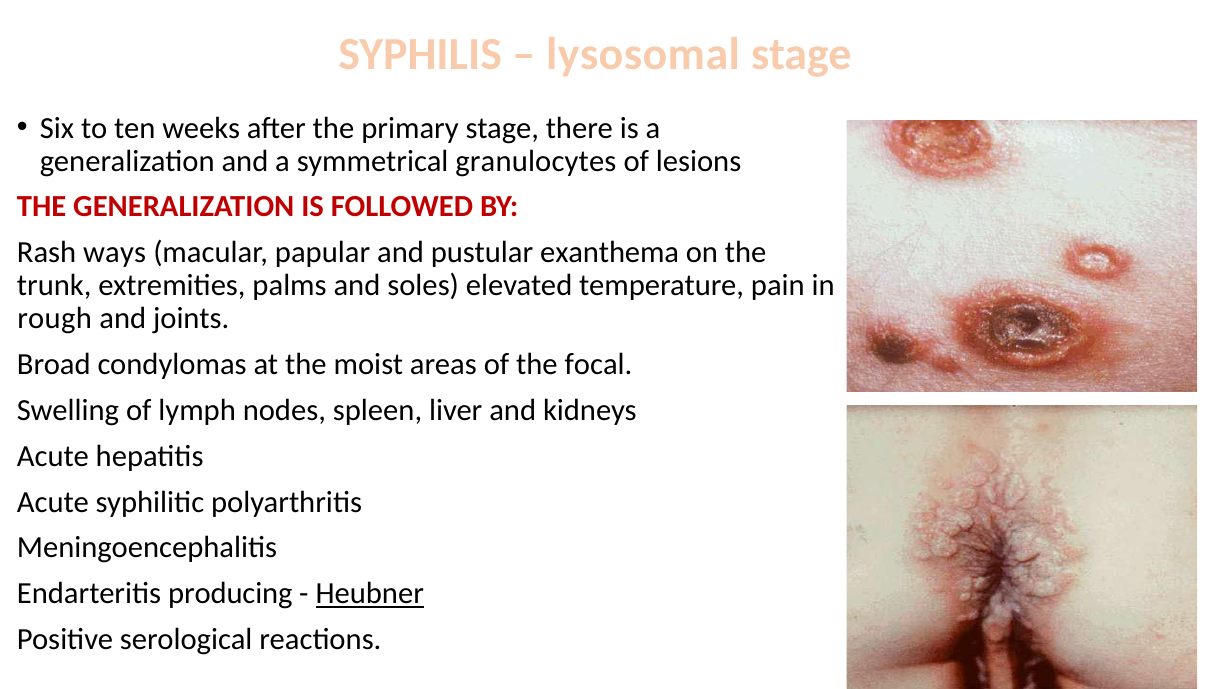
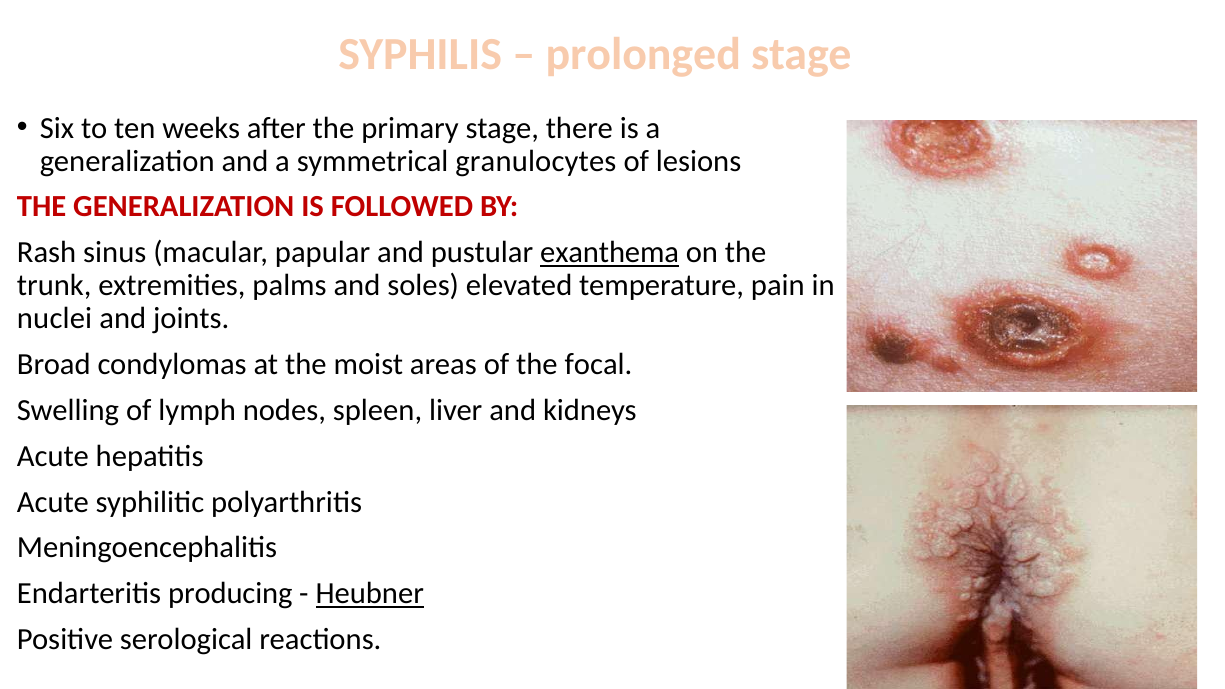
lysosomal: lysosomal -> prolonged (643, 55)
ways: ways -> sinus (115, 253)
exanthema underline: none -> present (610, 253)
rough: rough -> nuclei (55, 319)
